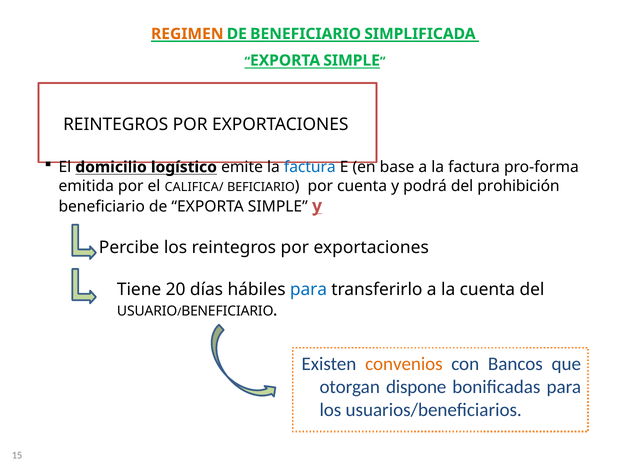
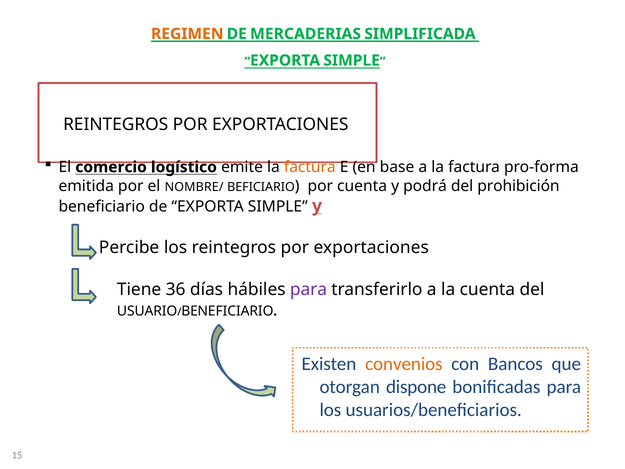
DE BENEFICIARIO: BENEFICIARIO -> MERCADERIAS (306, 34)
domicilio: domicilio -> comercio (111, 167)
factura colour: blue -> orange (310, 167)
CALIFICA/: CALIFICA/ -> NOMBRE/ (194, 187)
20: 20 -> 36 (176, 289)
para colour: blue -> purple (308, 289)
